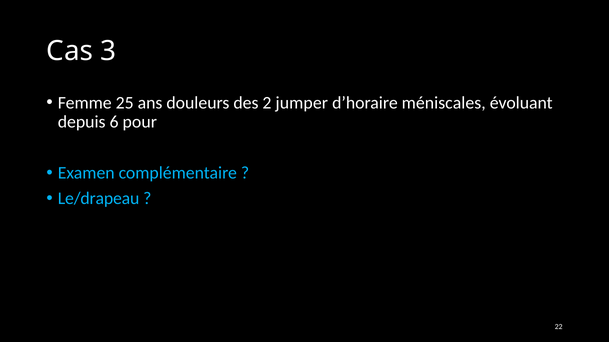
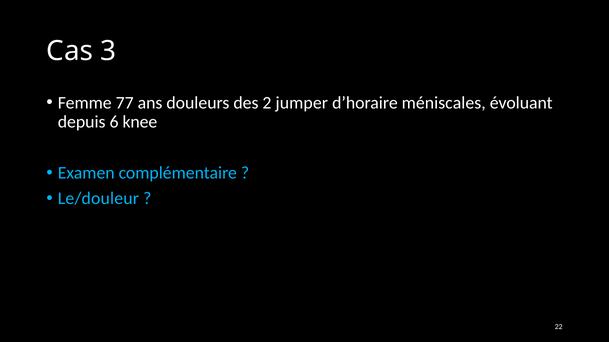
25: 25 -> 77 (125, 103)
pour: pour -> knee (140, 122)
Le/drapeau: Le/drapeau -> Le/douleur (98, 199)
